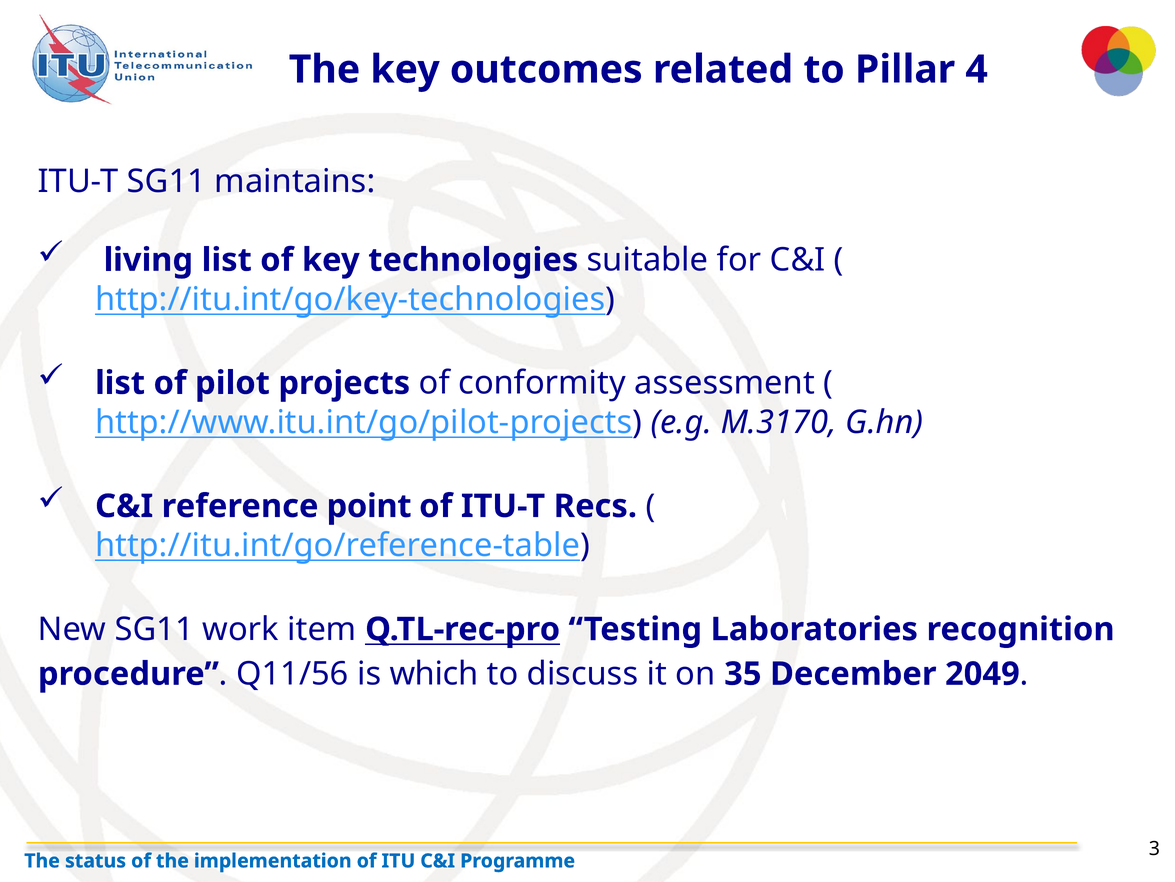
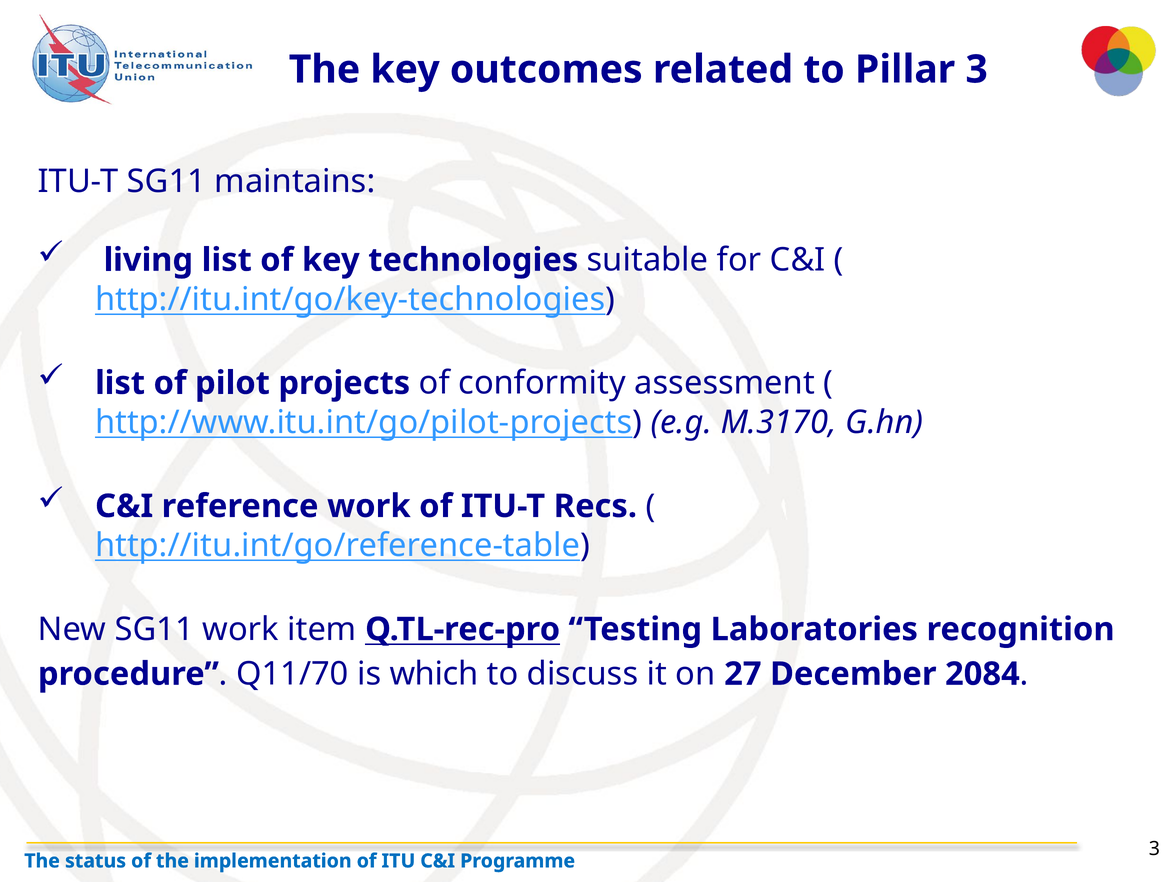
Pillar 4: 4 -> 3 (977, 70)
reference point: point -> work (369, 506)
Q11/56: Q11/56 -> Q11/70 (292, 673)
35: 35 -> 27 (743, 673)
2049: 2049 -> 2084 (982, 673)
